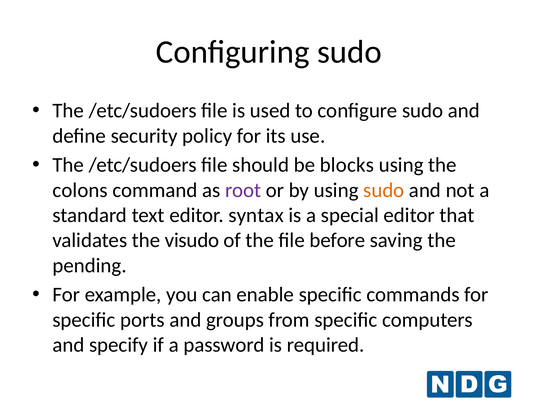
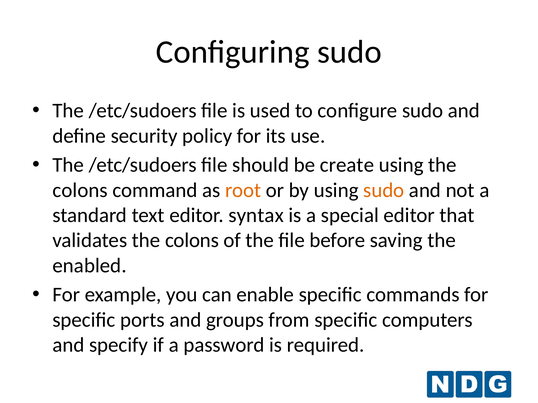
blocks: blocks -> create (347, 165)
root colour: purple -> orange (243, 190)
validates the visudo: visudo -> colons (192, 241)
pending: pending -> enabled (90, 266)
